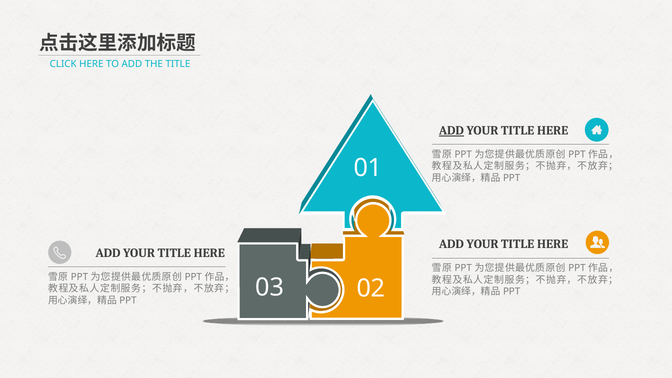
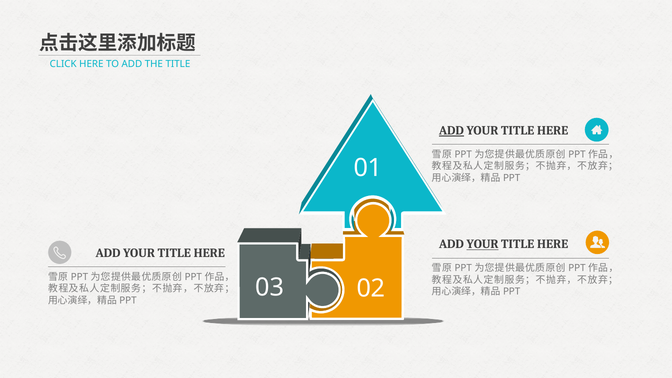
YOUR underline: none -> present (483, 244)
